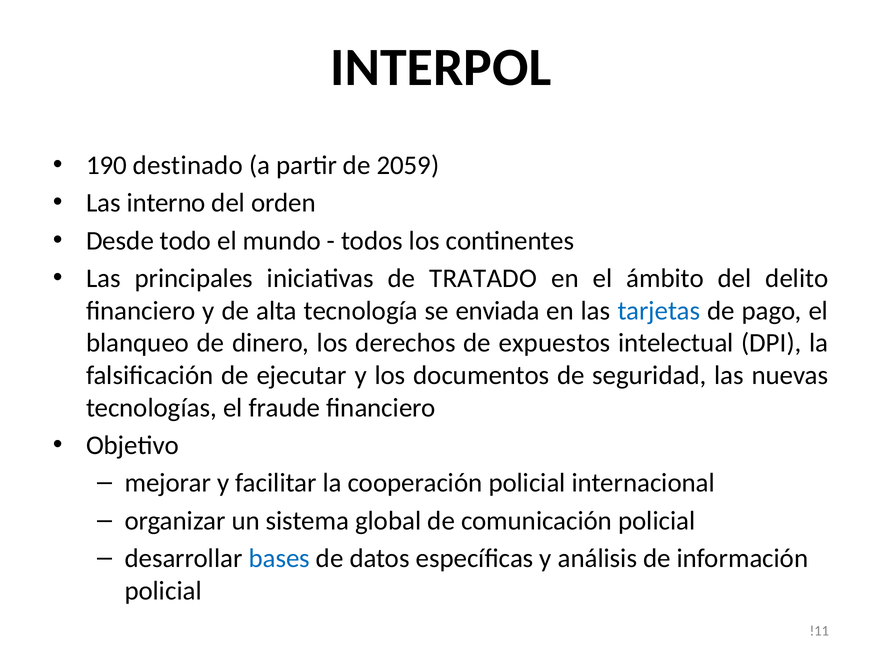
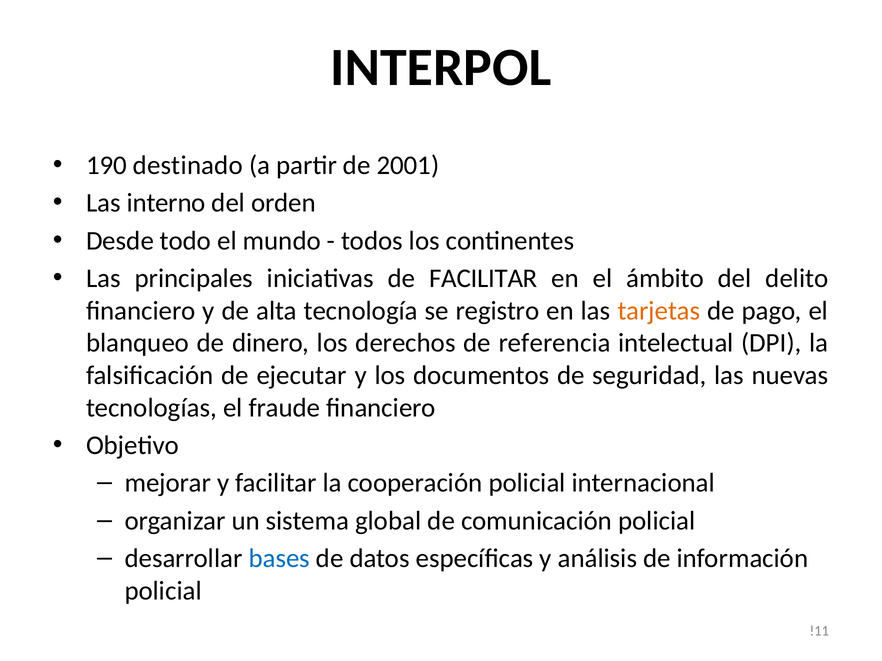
2059: 2059 -> 2001 (408, 165)
de TRATADO: TRATADO -> FACILITAR (483, 279)
enviada: enviada -> registro (498, 311)
tarjetas colour: blue -> orange (659, 311)
expuestos: expuestos -> referencia (555, 343)
